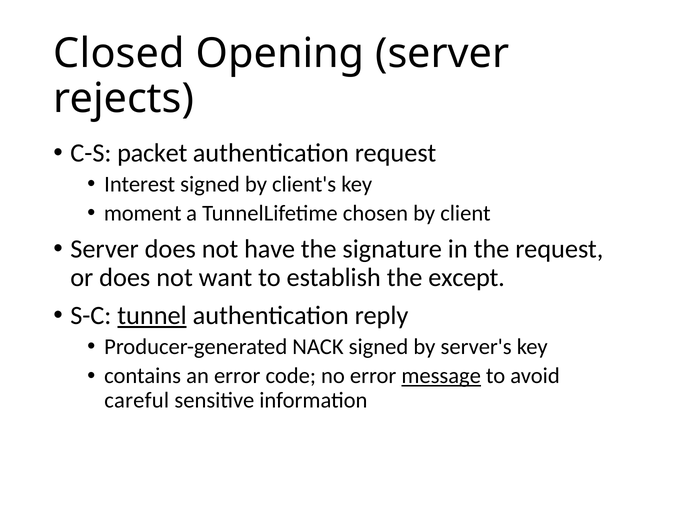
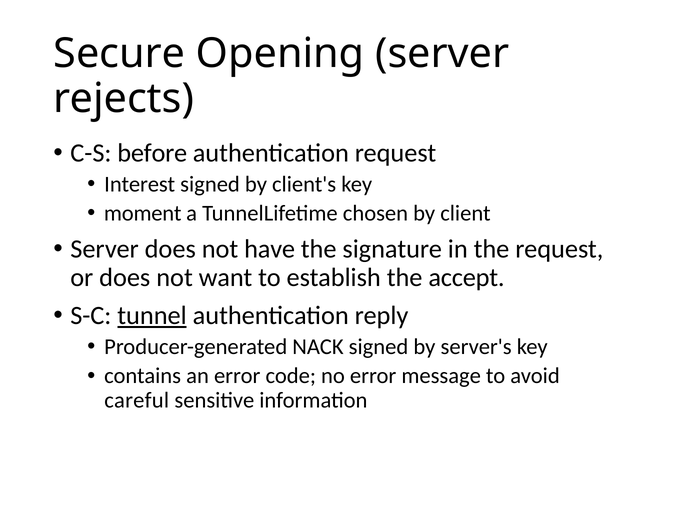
Closed: Closed -> Secure (119, 54)
packet: packet -> before (152, 153)
except: except -> accept (467, 277)
message underline: present -> none (441, 376)
